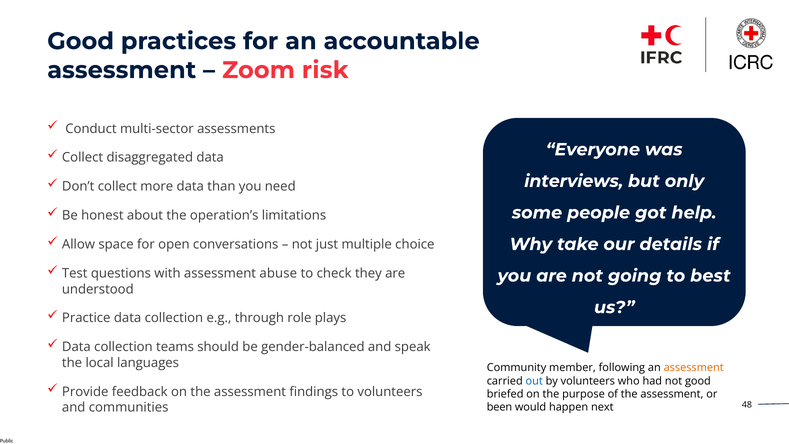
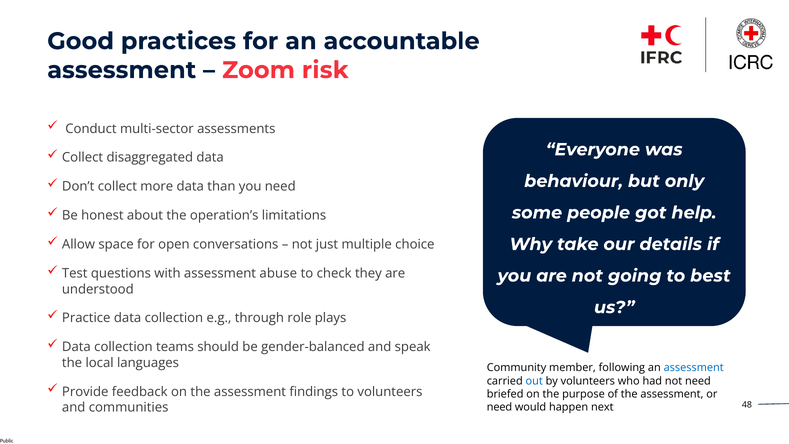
interviews: interviews -> behaviour (574, 181)
assessment colour: orange -> blue (694, 368)
not good: good -> need (698, 381)
been: been -> need (499, 407)
